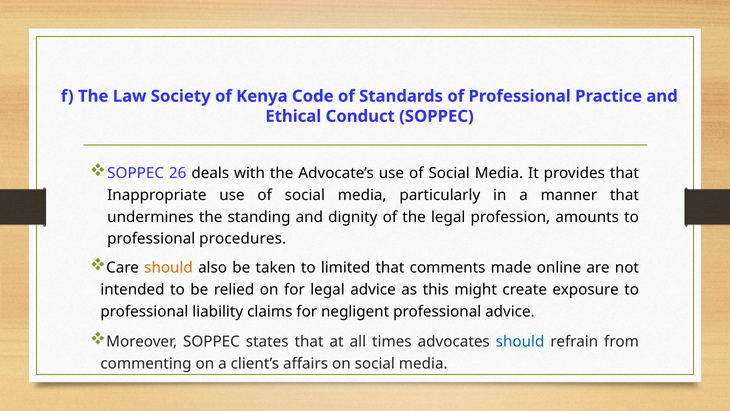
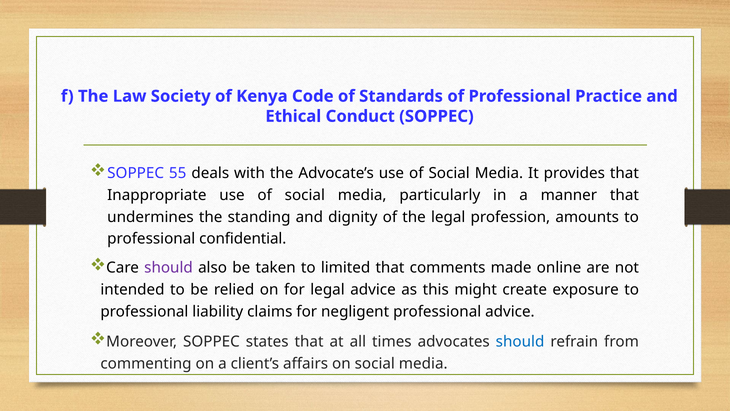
26: 26 -> 55 (178, 173)
procedures: procedures -> confidential (243, 239)
should colour: orange -> purple (169, 268)
